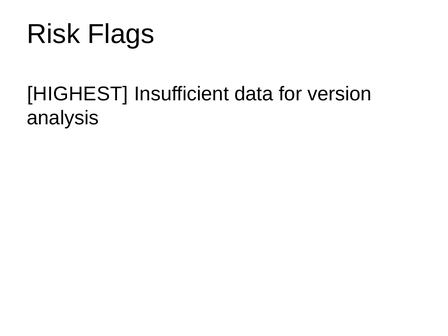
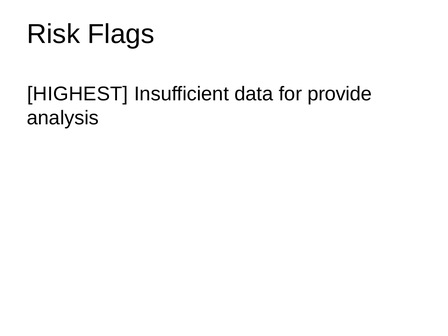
version: version -> provide (340, 94)
